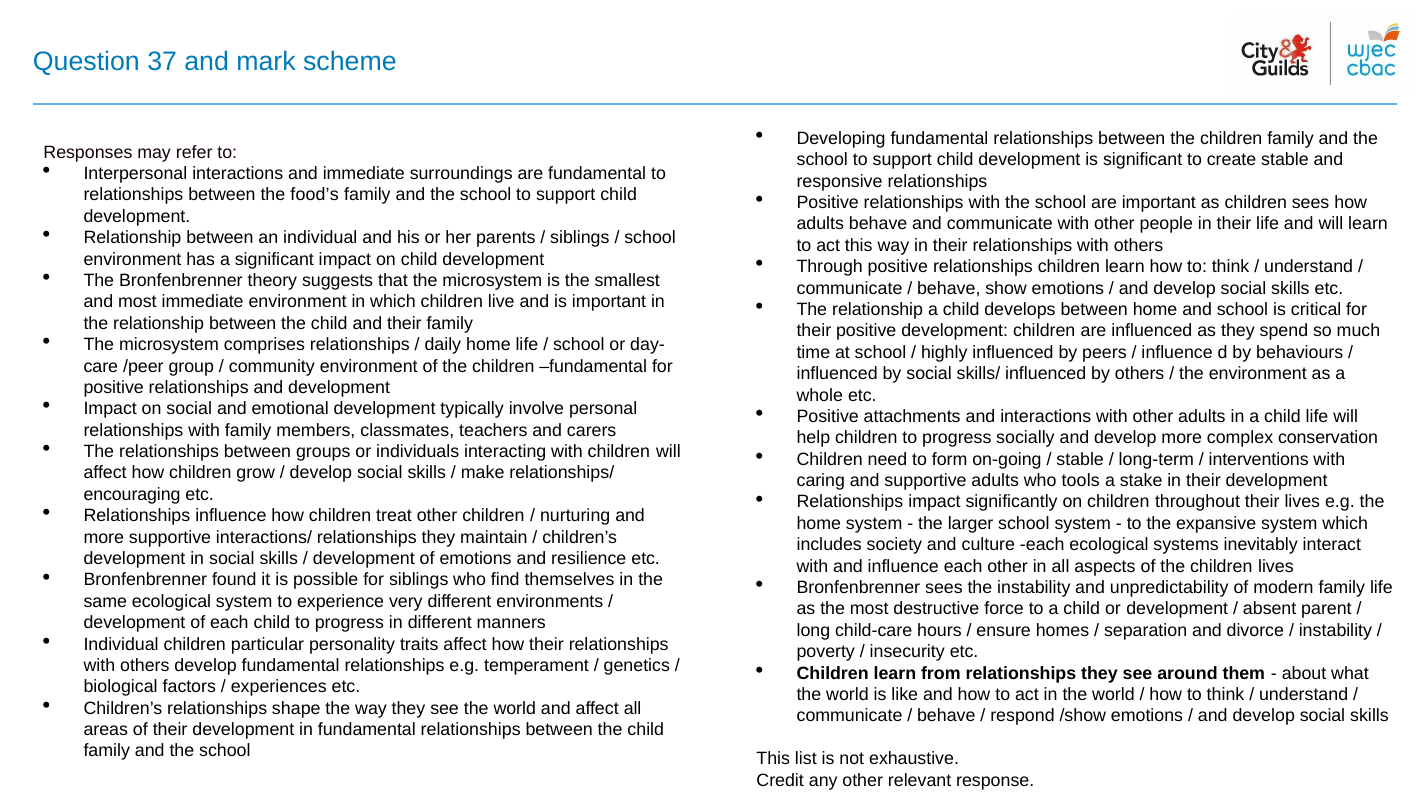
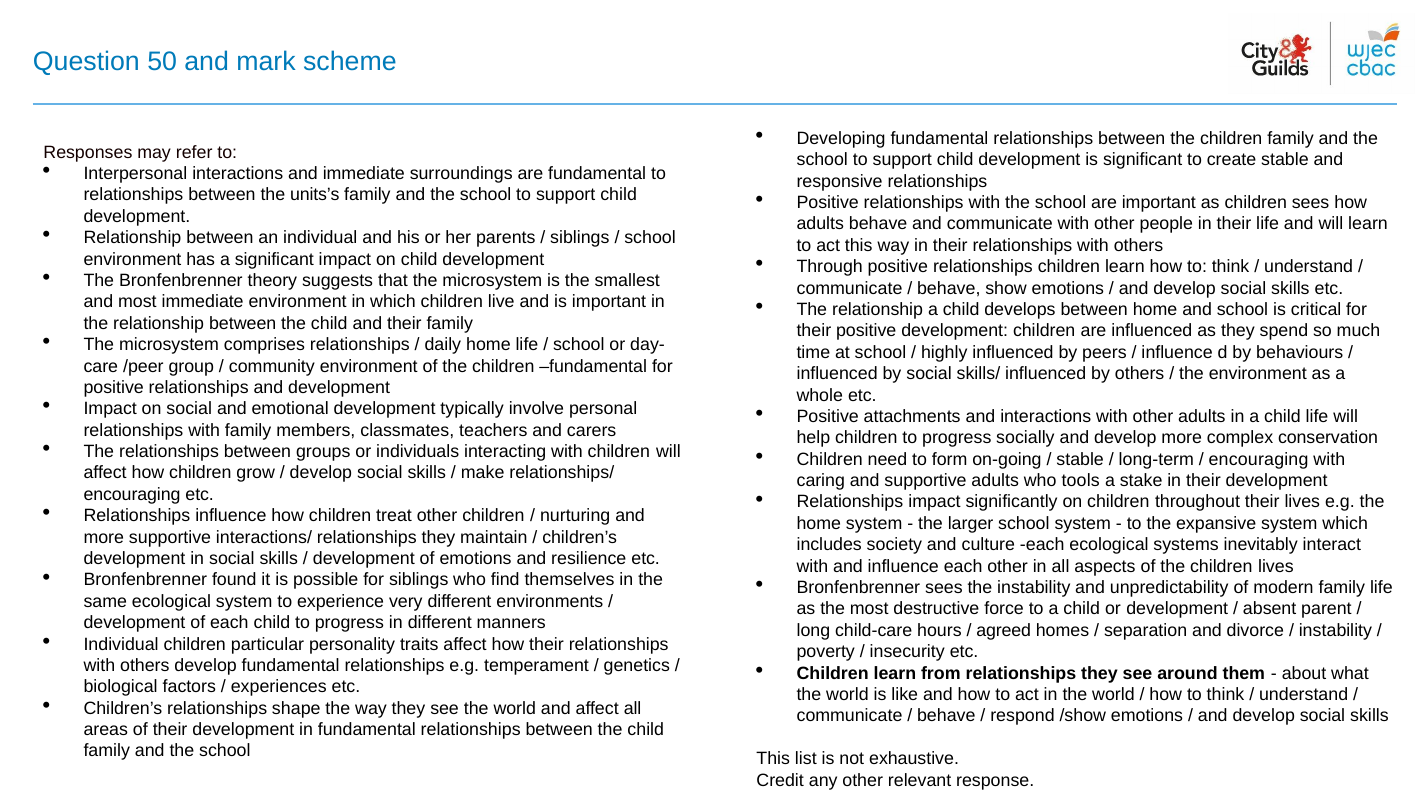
37: 37 -> 50 (162, 62)
food’s: food’s -> units’s (315, 195)
interventions: interventions -> encouraging (1259, 459)
ensure: ensure -> agreed (1004, 631)
